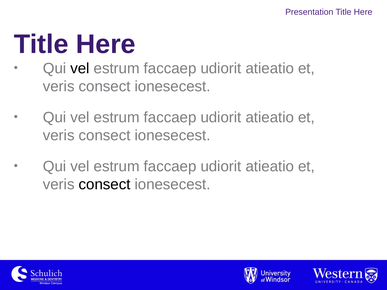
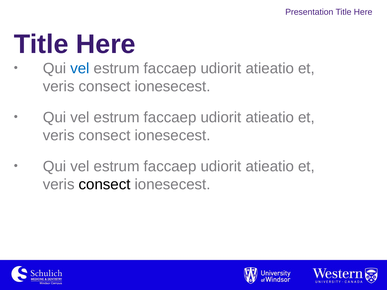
vel colour: black -> blue (80, 69)
